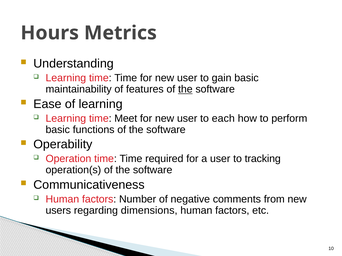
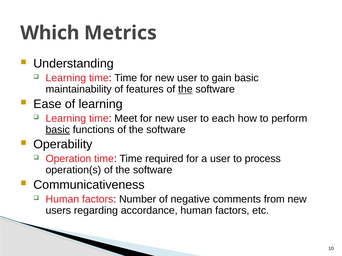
Hours: Hours -> Which (50, 33)
basic underline: none -> present (58, 130)
tracking: tracking -> process (263, 159)
dimensions: dimensions -> accordance (149, 211)
